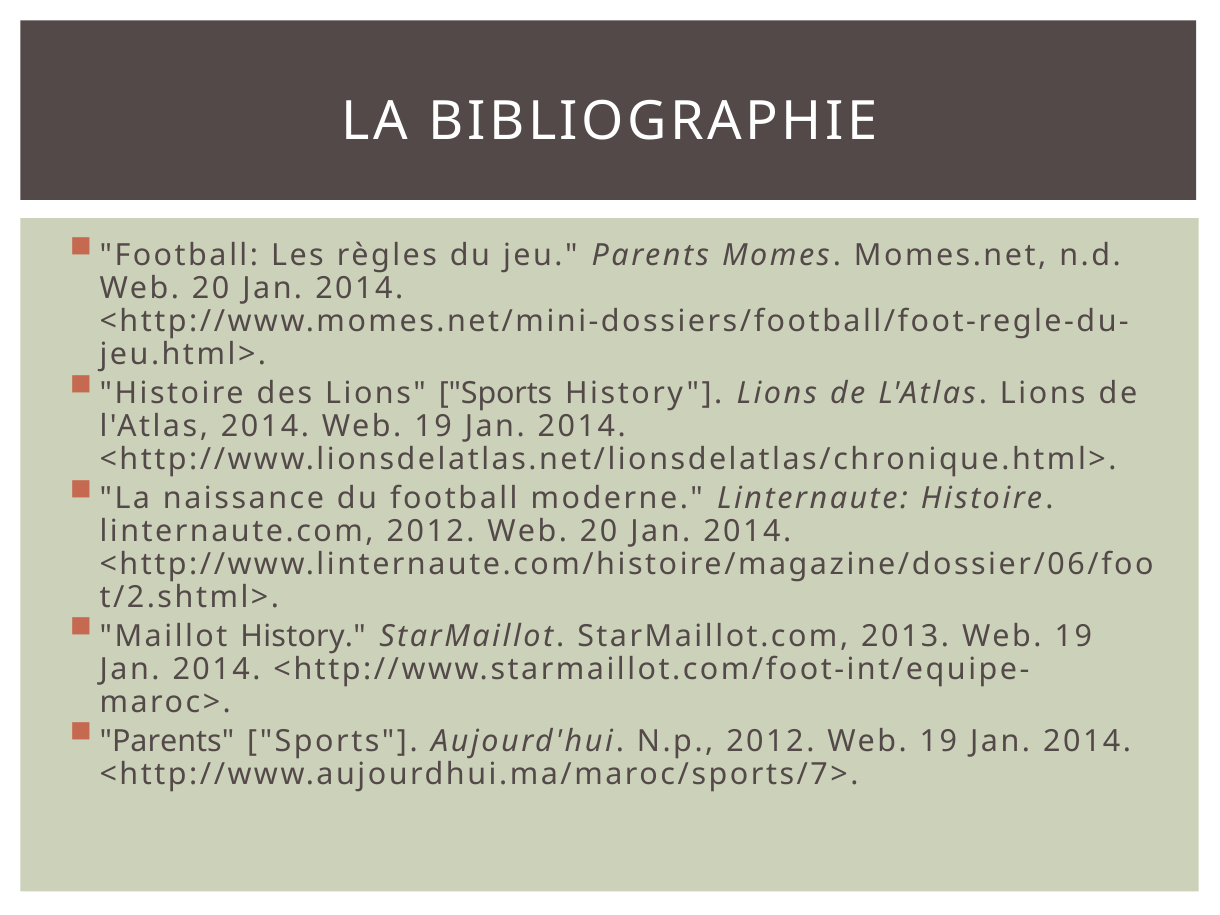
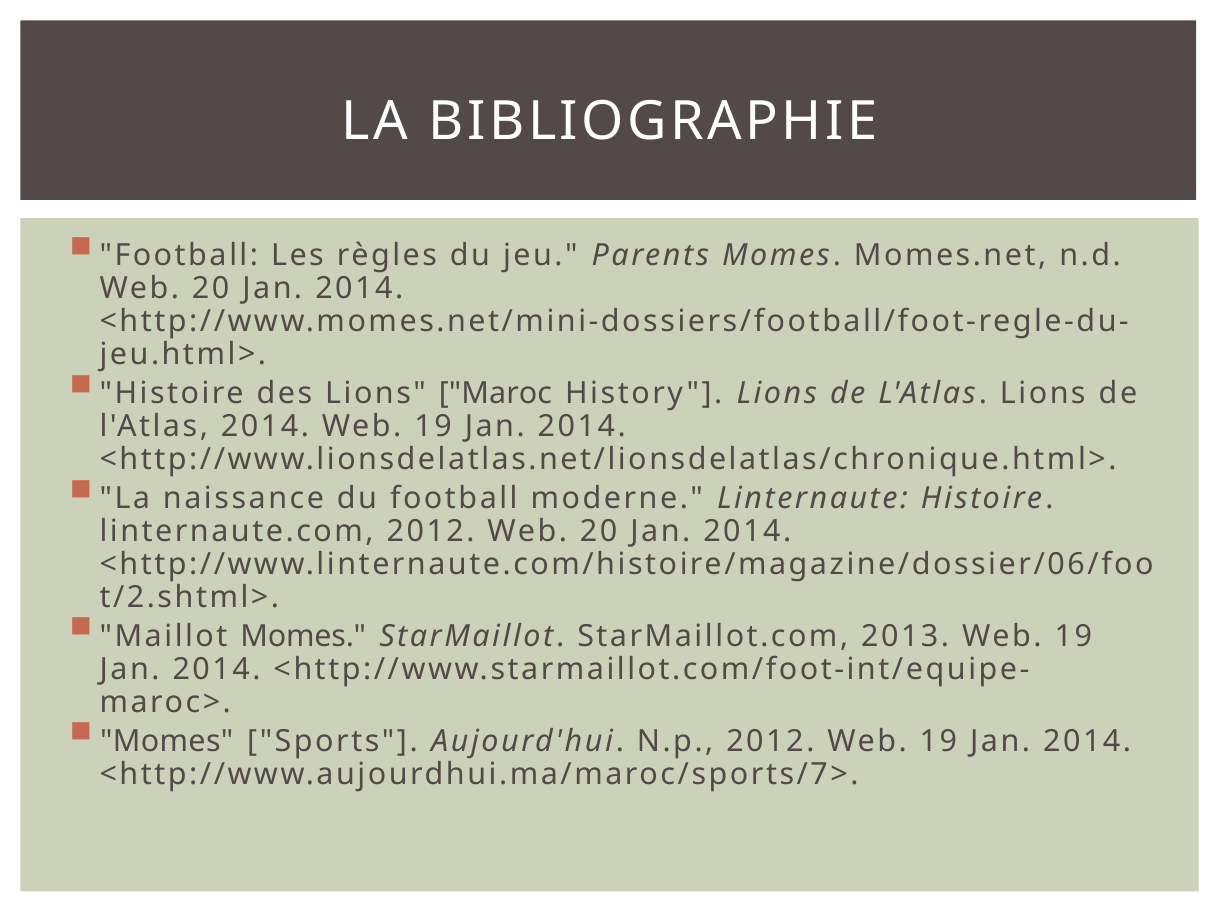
Lions Sports: Sports -> Maroc (495, 394)
Maillot History: History -> Momes (303, 636)
Parents: Parents -> Momes (167, 741)
